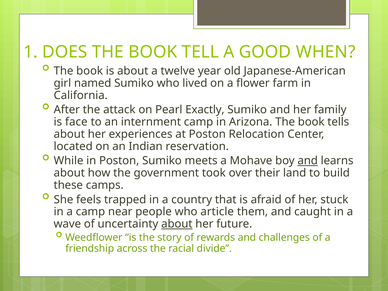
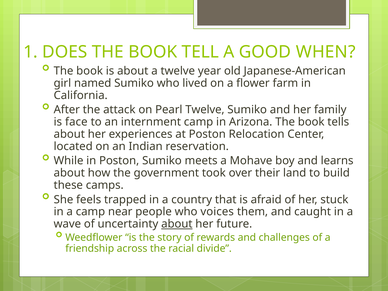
Pearl Exactly: Exactly -> Twelve (205, 110)
and underline: present -> none (308, 161)
article: article -> voices (217, 212)
